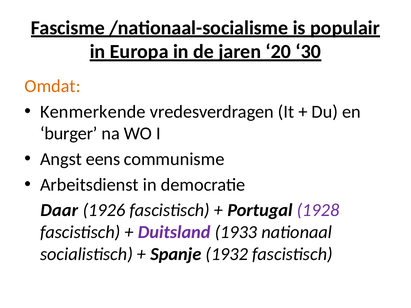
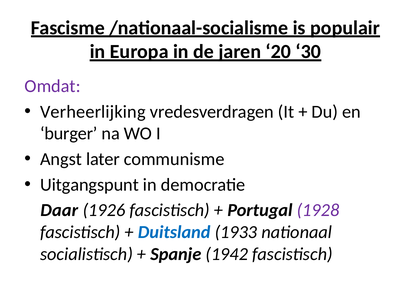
Omdat colour: orange -> purple (53, 86)
Kenmerkende: Kenmerkende -> Verheerlijking (93, 112)
eens: eens -> later (103, 159)
Arbeitsdienst: Arbeitsdienst -> Uitgangspunt (89, 185)
Duitsland colour: purple -> blue (174, 232)
1932: 1932 -> 1942 (227, 254)
